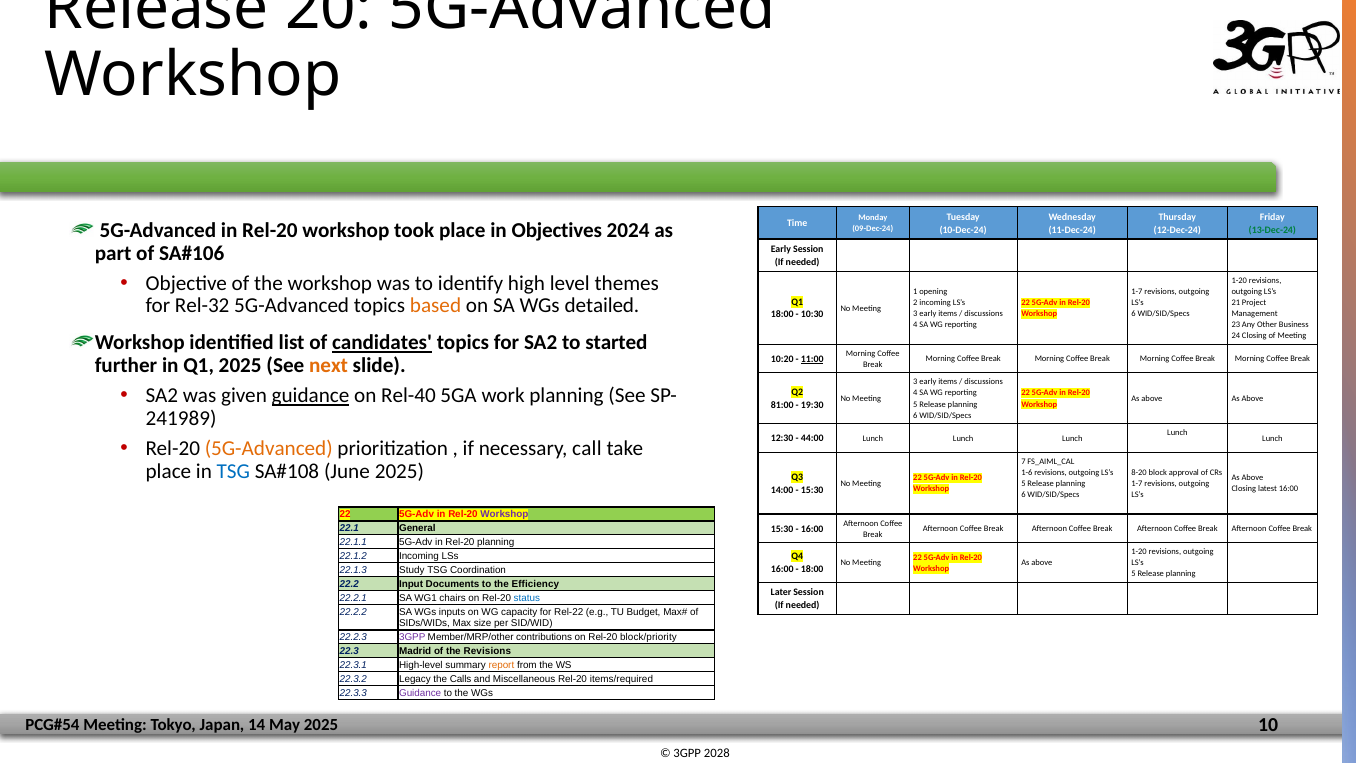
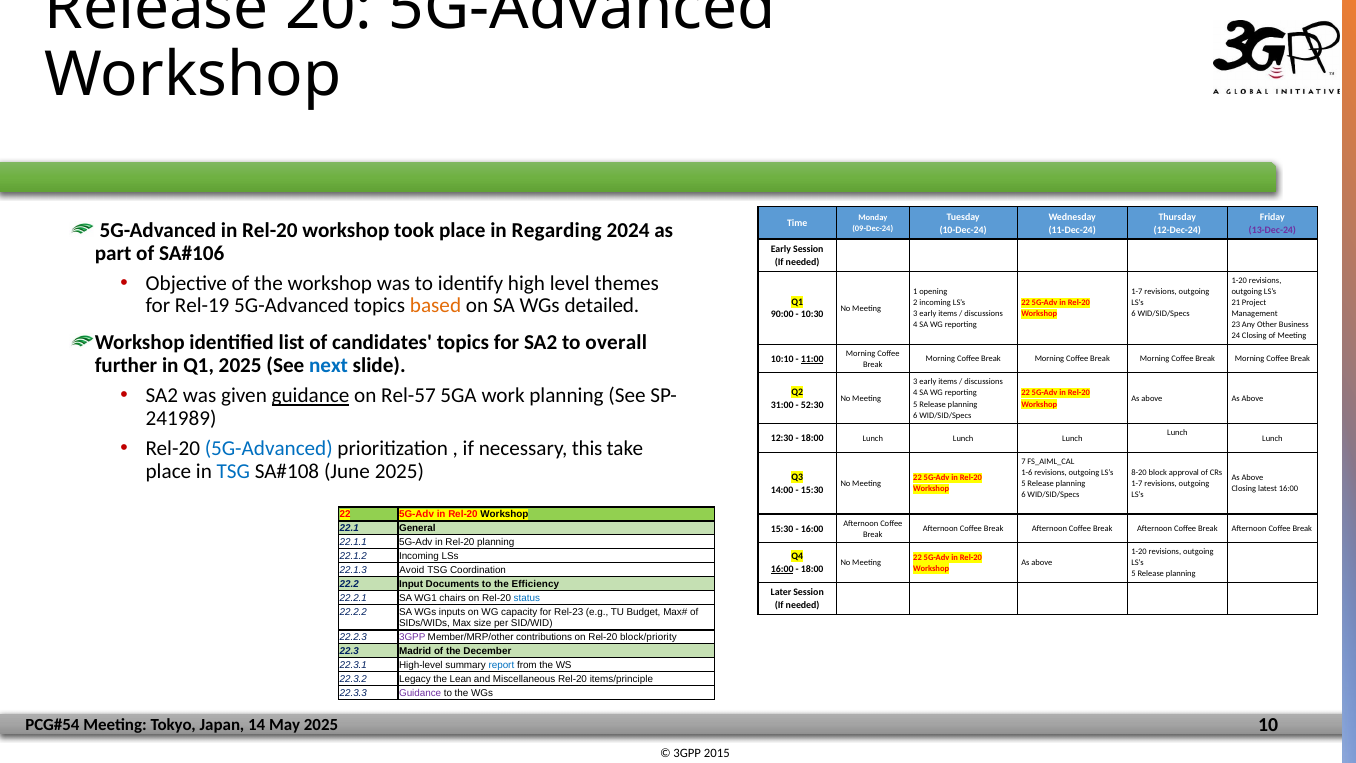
Objectives: Objectives -> Regarding (557, 230)
13-Dec-24 colour: green -> purple (1272, 230)
Rel-32: Rel-32 -> Rel-19 (202, 306)
18:00: 18:00 -> 90:00 (782, 315)
candidates underline: present -> none (382, 343)
started: started -> overall (616, 343)
10:20: 10:20 -> 10:10 (782, 359)
next colour: orange -> blue (329, 366)
Rel-40: Rel-40 -> Rel-57 (408, 396)
81:00: 81:00 -> 31:00 (782, 405)
19:30: 19:30 -> 52:30 (812, 405)
44:00: 44:00 -> 18:00 (812, 438)
5G-Advanced colour: orange -> blue (269, 449)
call: call -> this (587, 449)
Workshop colour: purple -> black (504, 514)
16:00 underline: none -> present (782, 569)
Study: Study -> Avoid (412, 570)
Rel-22: Rel-22 -> Rel-23 (569, 612)
the Revisions: Revisions -> December (487, 651)
report colour: orange -> blue (501, 665)
Calls: Calls -> Lean (461, 679)
items/required: items/required -> items/principle (621, 679)
2028: 2028 -> 2015 (717, 753)
